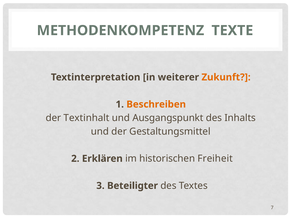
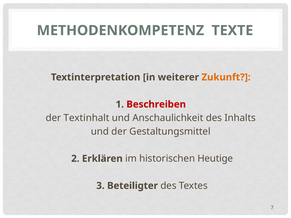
Beschreiben colour: orange -> red (156, 104)
Ausgangspunkt: Ausgangspunkt -> Anschaulichkeit (168, 118)
Freiheit: Freiheit -> Heutige (215, 159)
